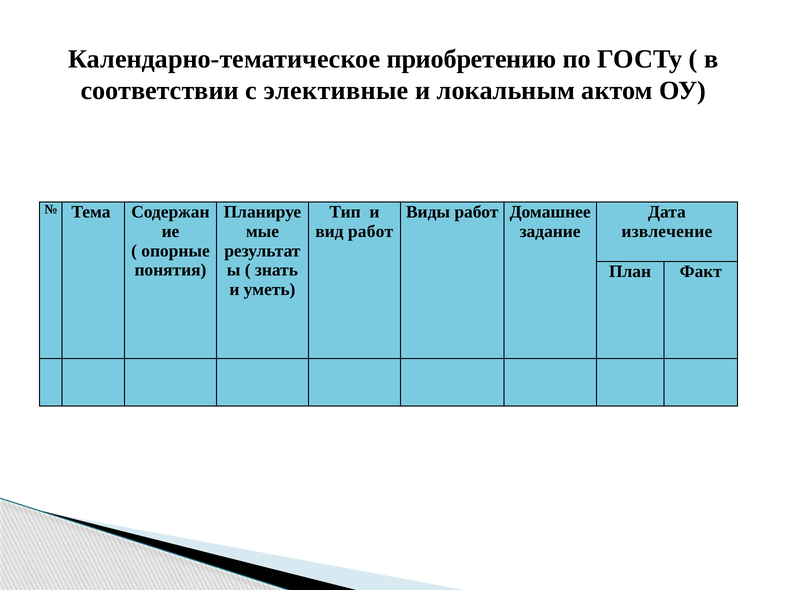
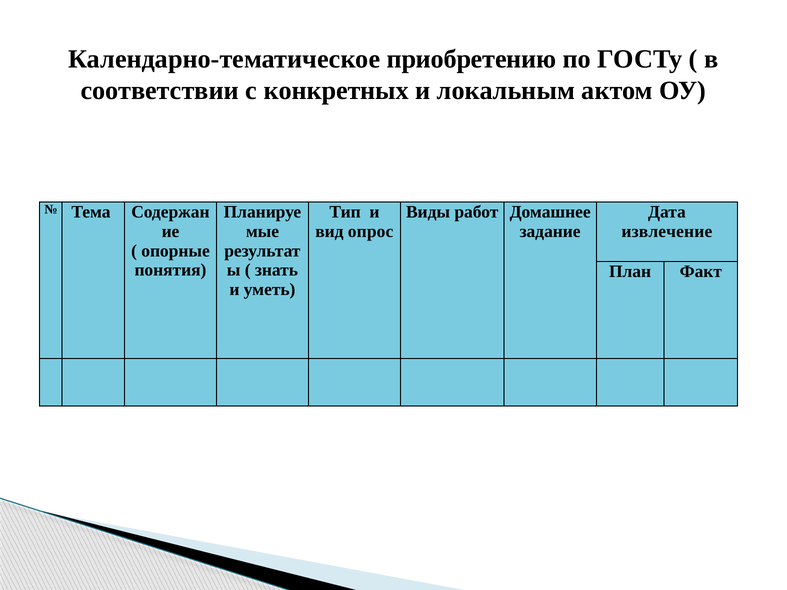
элективные: элективные -> конкретных (336, 90)
вид работ: работ -> опрос (371, 231)
